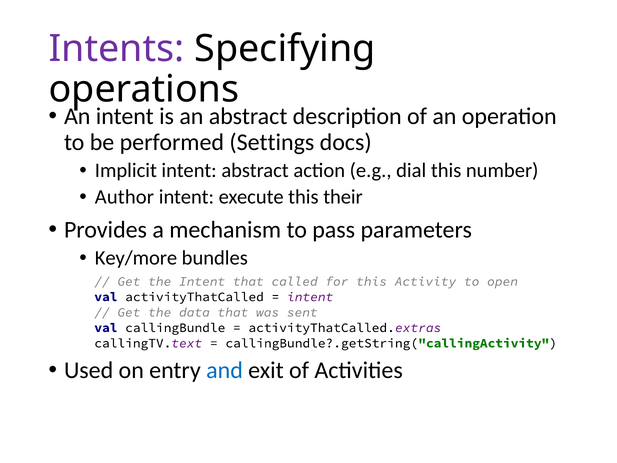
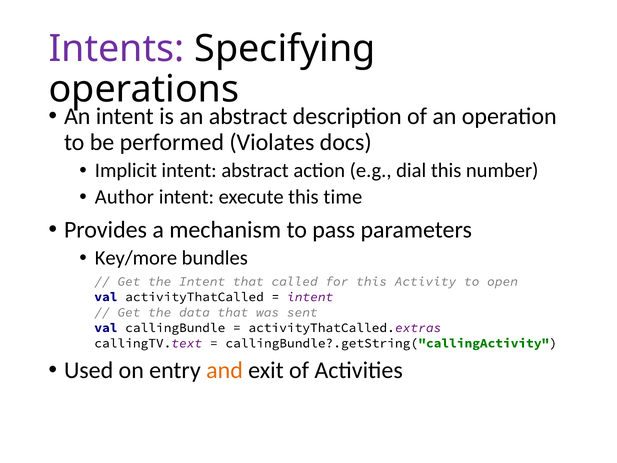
Settings: Settings -> Violates (272, 142)
their: their -> time (343, 197)
and colour: blue -> orange (225, 370)
